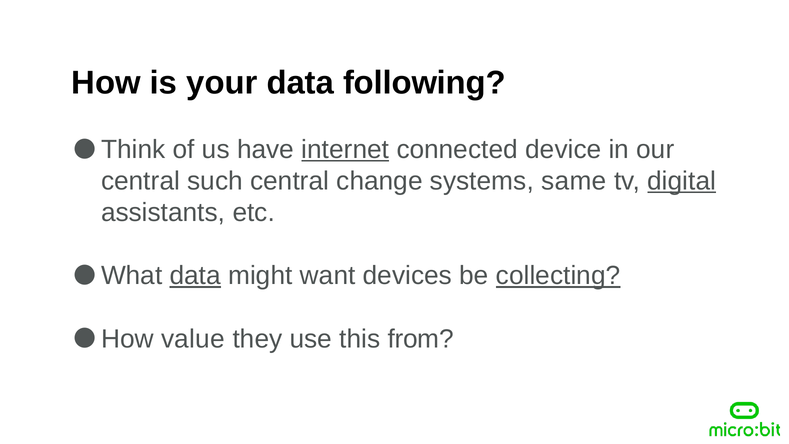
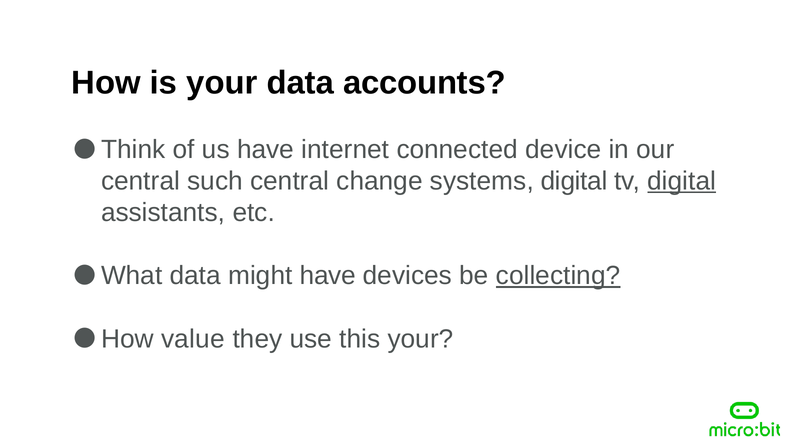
following: following -> accounts (424, 83)
internet underline: present -> none (345, 149)
systems same: same -> digital (574, 181)
data underline: present -> none (195, 276)
might want: want -> have (328, 276)
this from: from -> your (420, 339)
